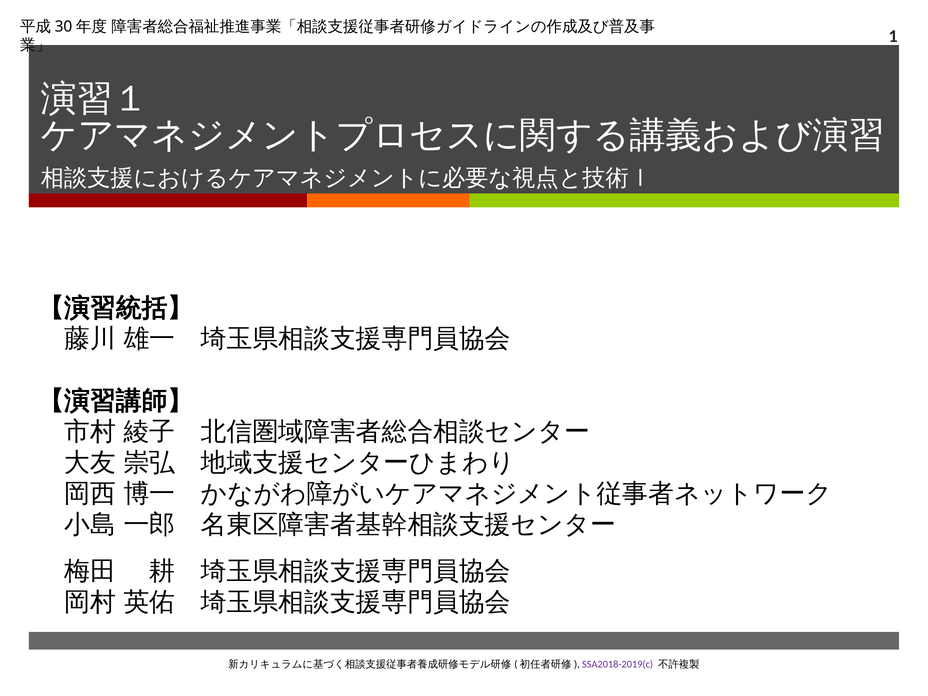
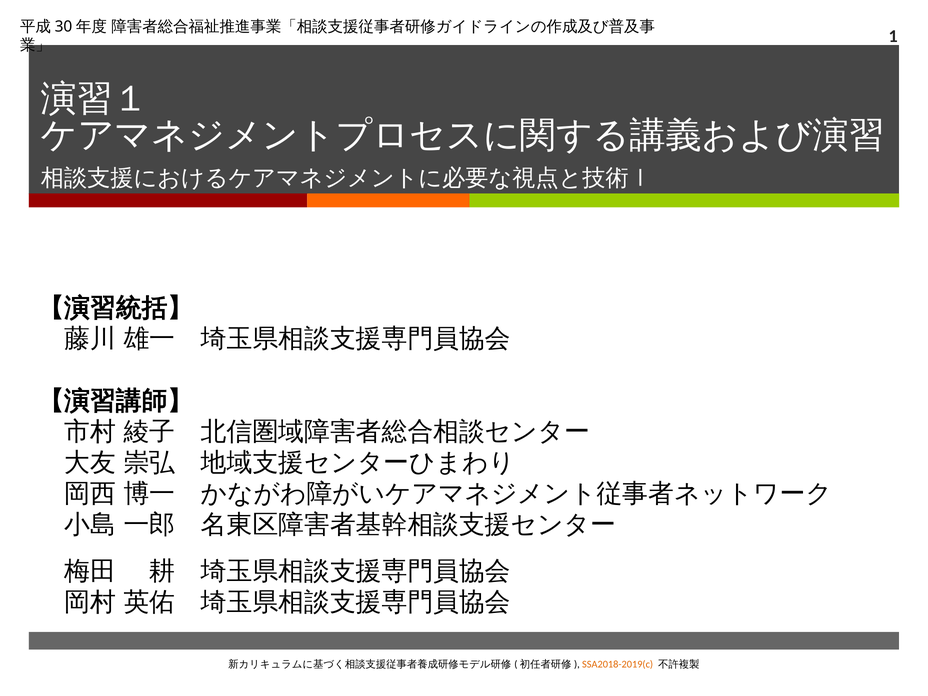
SSA2018-2019(c colour: purple -> orange (618, 664)
